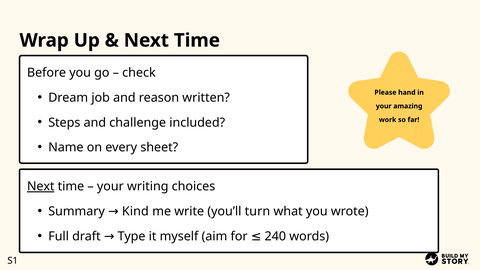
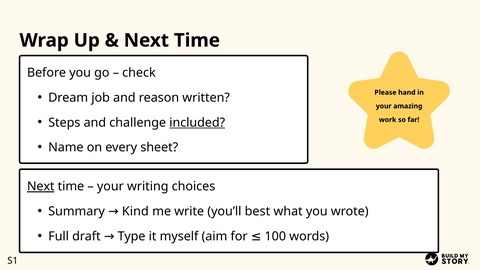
included underline: none -> present (197, 123)
turn: turn -> best (257, 211)
240: 240 -> 100 (275, 236)
